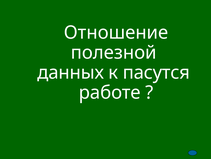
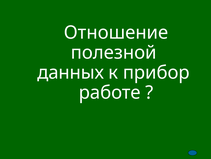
пасутся: пасутся -> прибор (156, 72)
